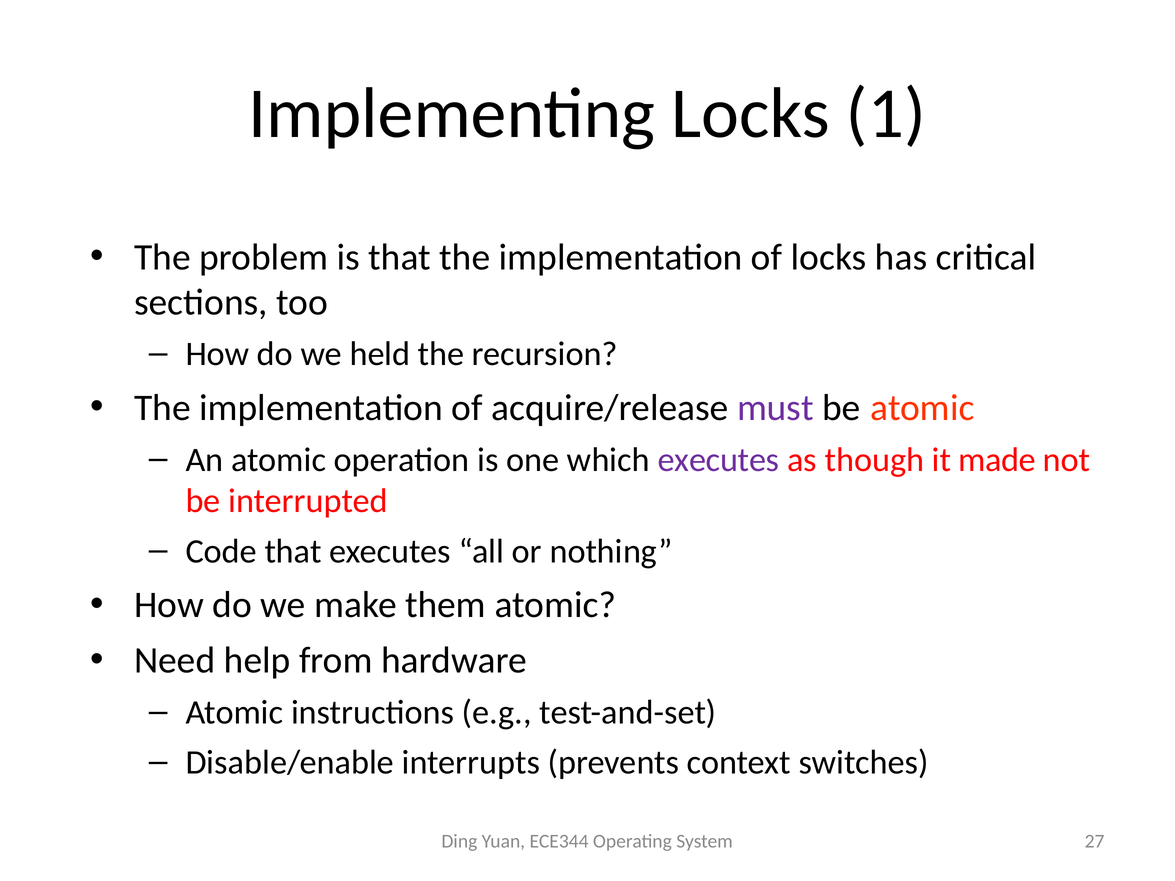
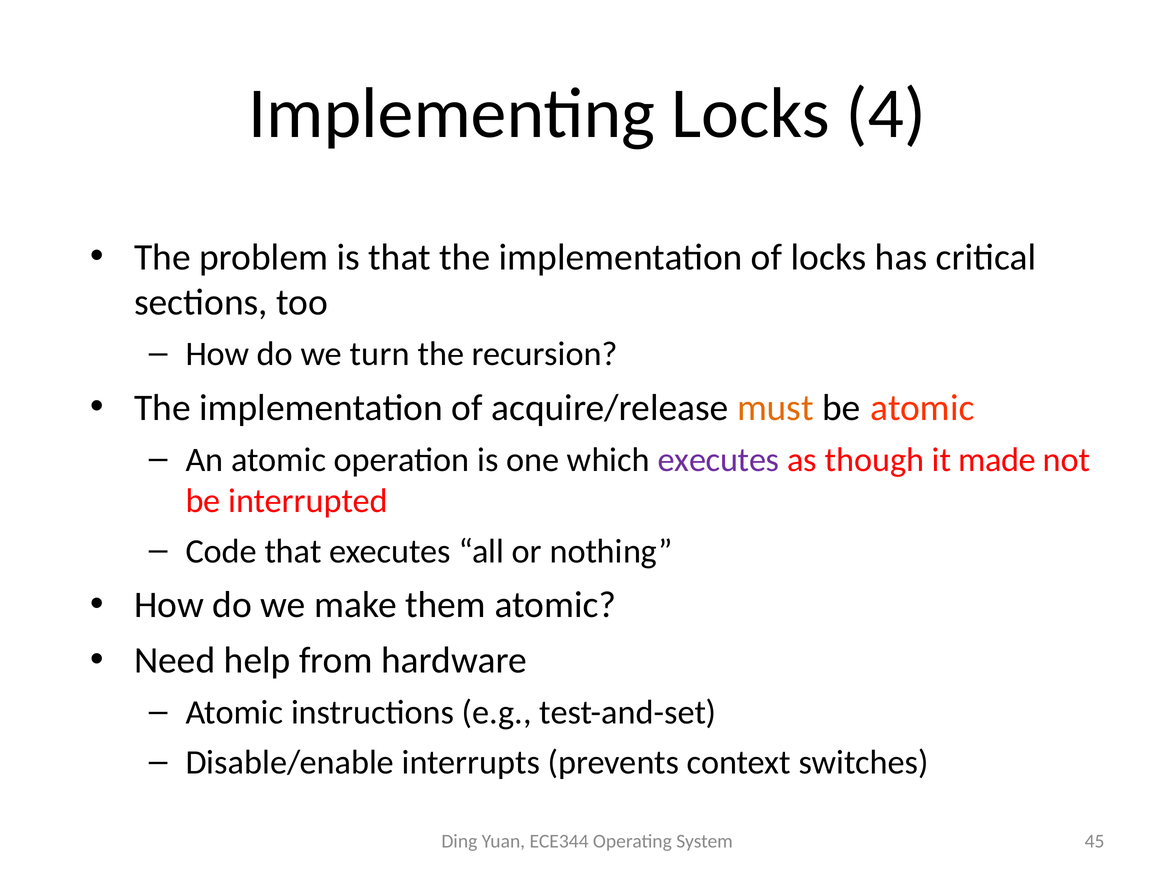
1: 1 -> 4 (886, 114)
held: held -> turn (380, 354)
must colour: purple -> orange (775, 408)
27: 27 -> 45 (1095, 841)
